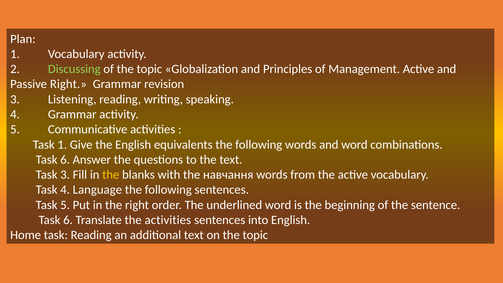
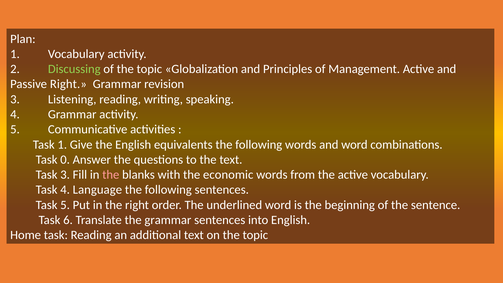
6: 6 -> 0 (65, 160)
the colour: yellow -> pink (111, 175)
навчання: навчання -> economic (228, 175)
the activities: activities -> grammar (168, 220)
